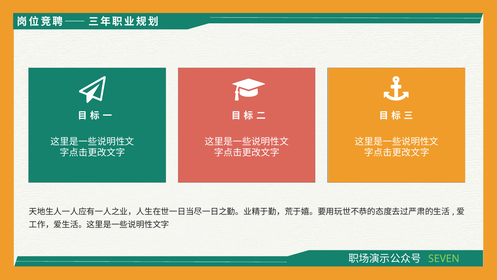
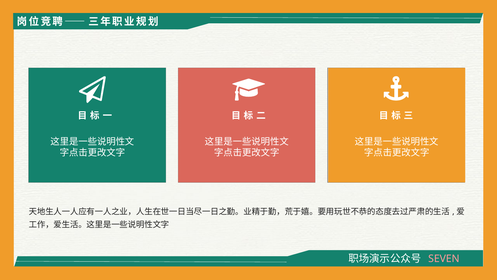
SEVEN colour: light green -> pink (444, 259)
